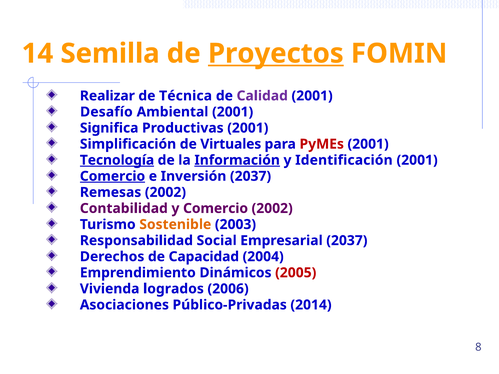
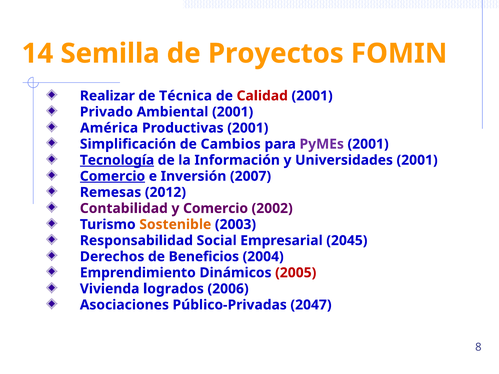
Proyectos underline: present -> none (276, 54)
Calidad colour: purple -> red (262, 96)
Desafío: Desafío -> Privado (106, 112)
Significa: Significa -> América (109, 128)
Virtuales: Virtuales -> Cambios (231, 144)
PyMEs colour: red -> purple (322, 144)
Información underline: present -> none (237, 160)
Identificación: Identificación -> Universidades (344, 160)
Inversión 2037: 2037 -> 2007 (251, 176)
Remesas 2002: 2002 -> 2012 (165, 192)
Empresarial 2037: 2037 -> 2045 (347, 241)
Capacidad: Capacidad -> Beneficios (204, 257)
2014: 2014 -> 2047 (311, 305)
